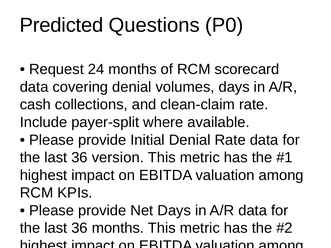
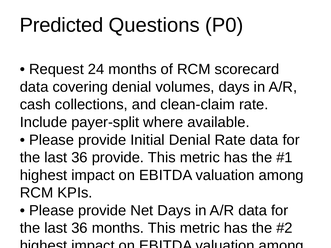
36 version: version -> provide (118, 158)
